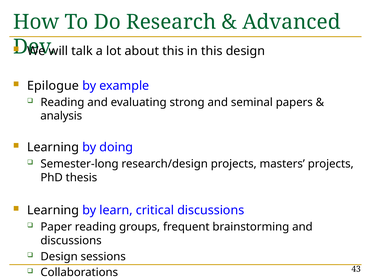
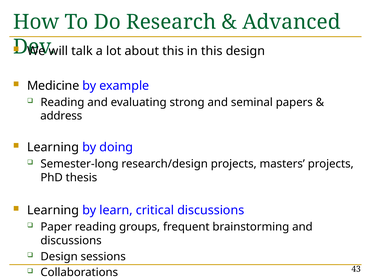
Epilogue: Epilogue -> Medicine (53, 86)
analysis: analysis -> address (61, 116)
